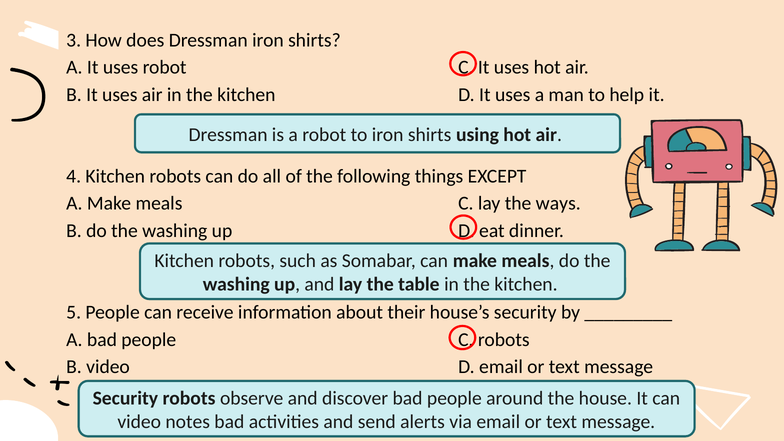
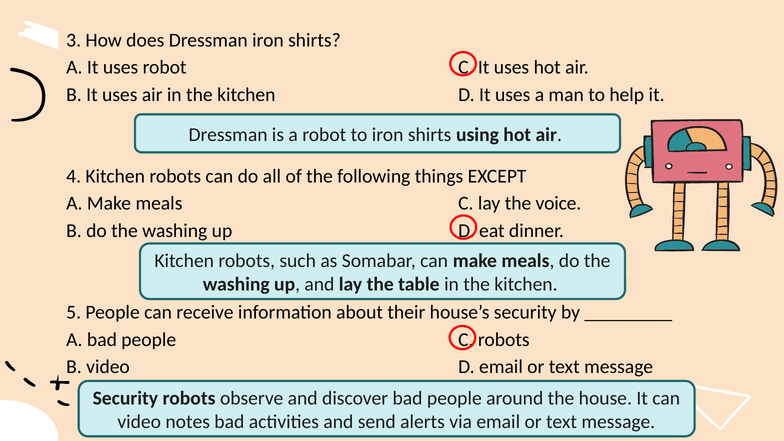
ways: ways -> voice (558, 203)
